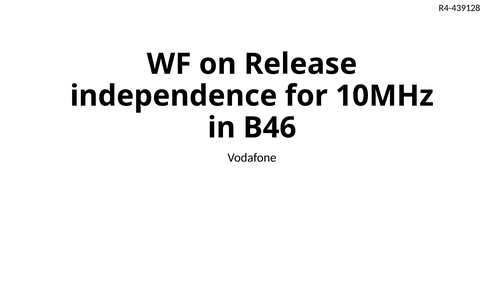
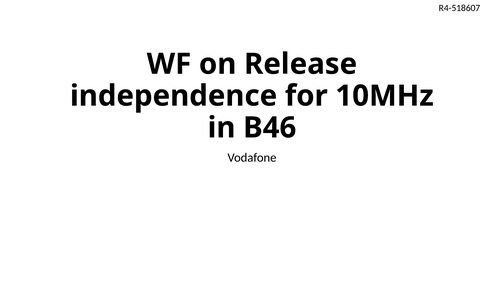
R4-439128: R4-439128 -> R4-518607 (459, 8)
